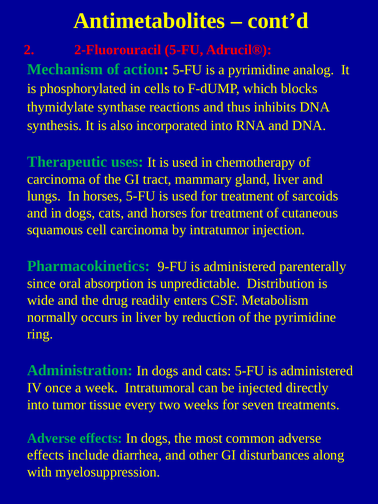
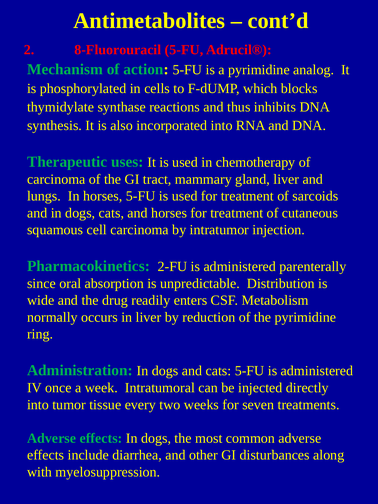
2-Fluorouracil: 2-Fluorouracil -> 8-Fluorouracil (118, 50)
9-FU: 9-FU -> 2-FU (172, 266)
